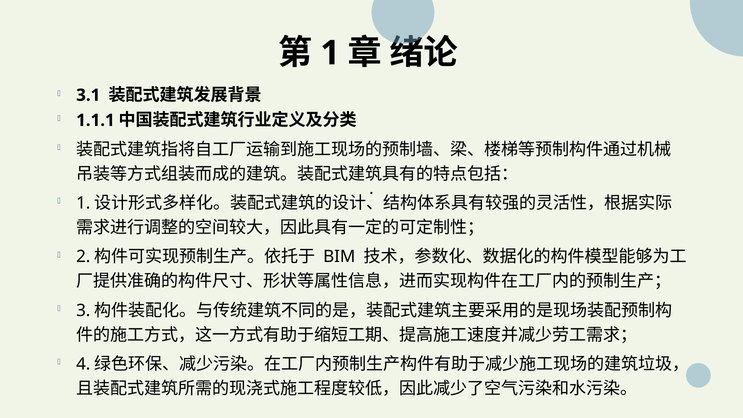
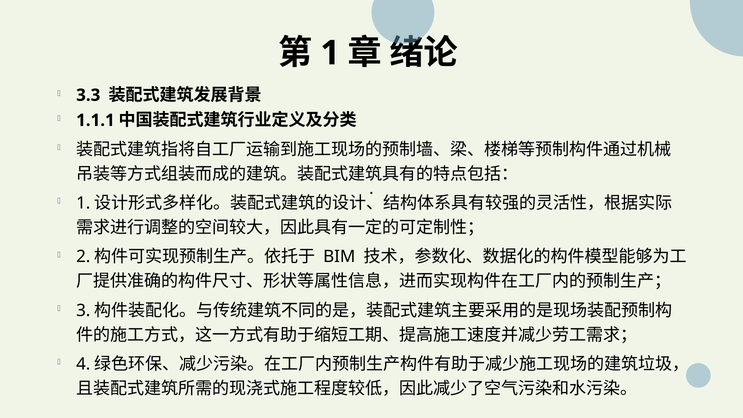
3.1: 3.1 -> 3.3 (88, 95)
